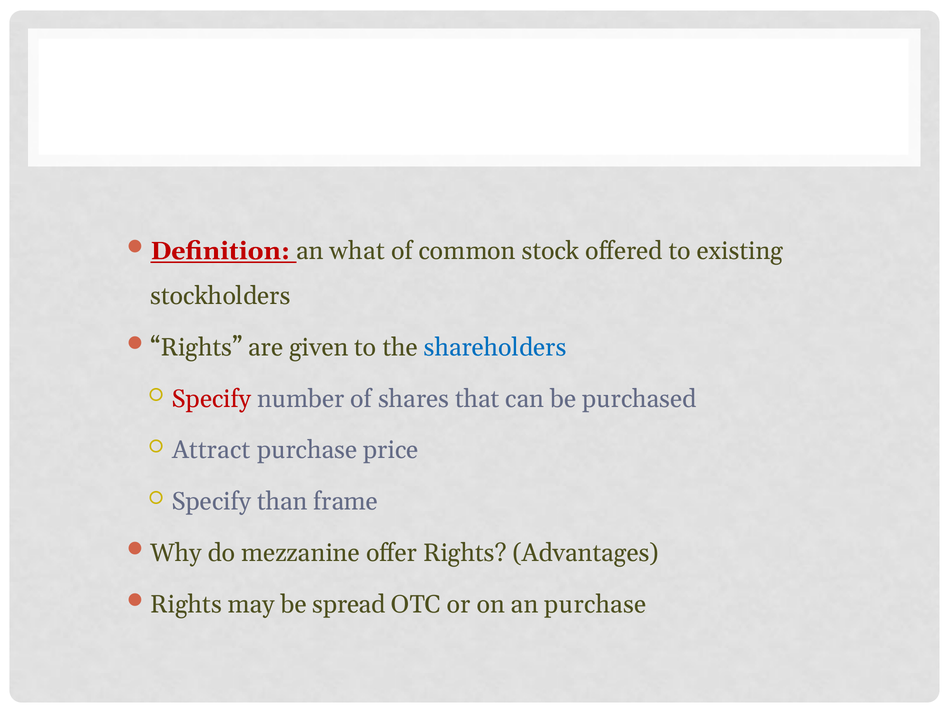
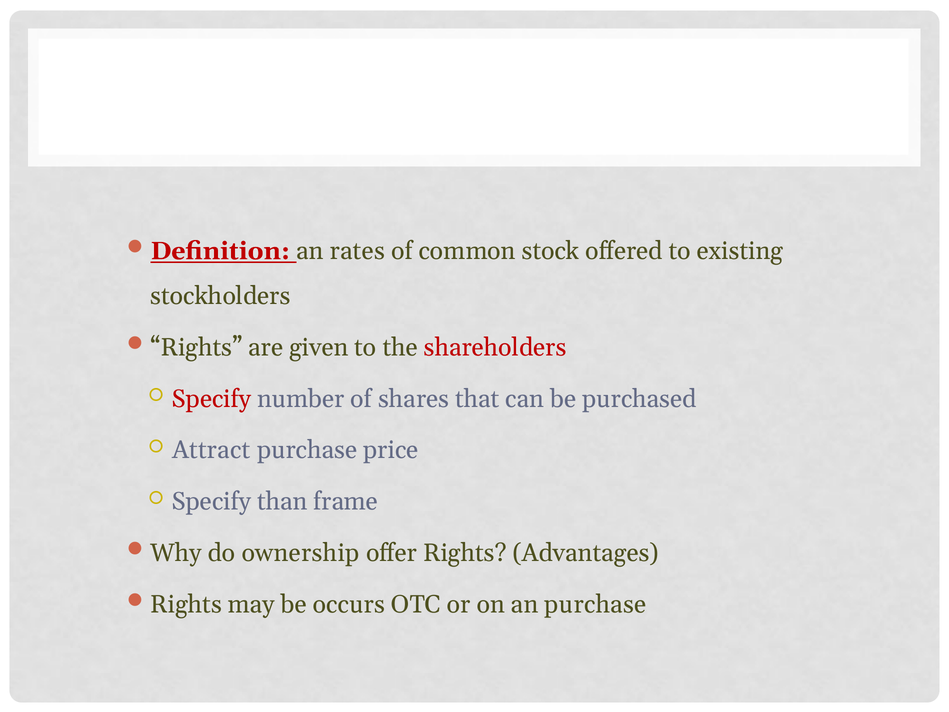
what: what -> rates (357, 251)
shareholders colour: blue -> red (495, 347)
mezzanine: mezzanine -> ownership (301, 553)
spread: spread -> occurs (349, 604)
